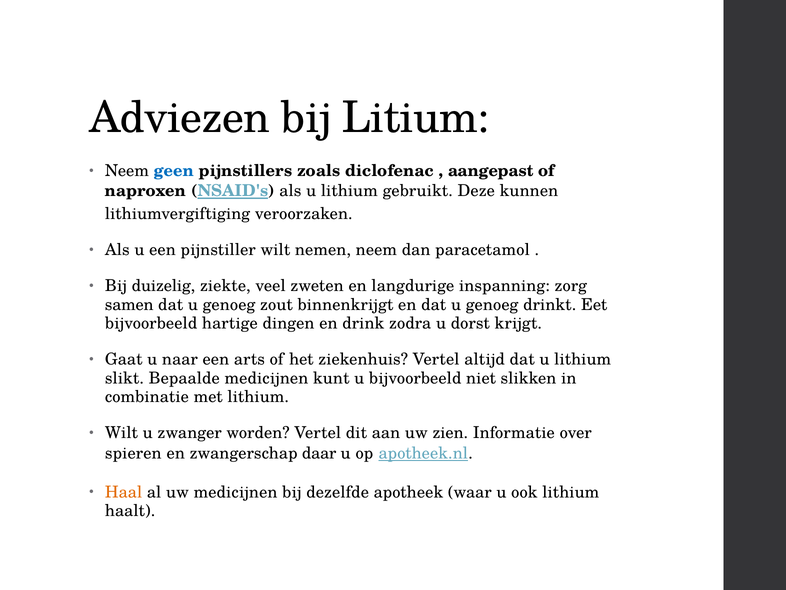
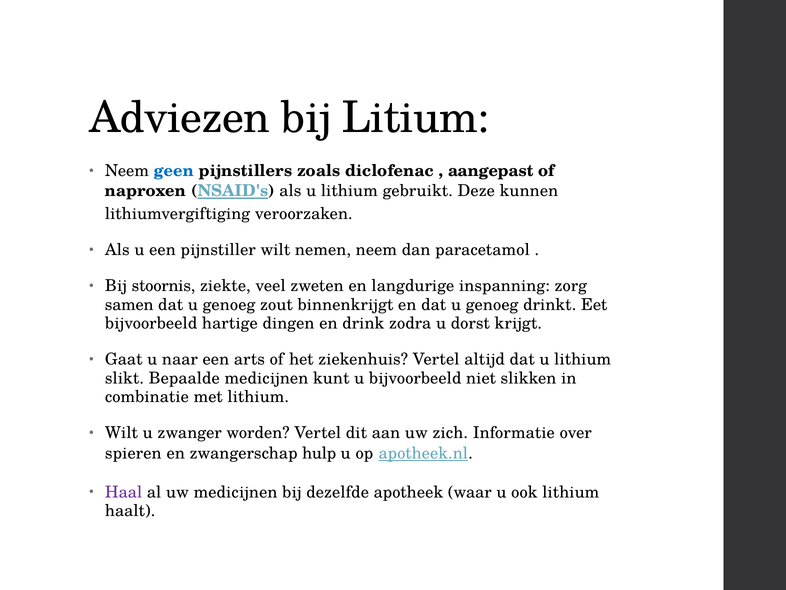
duizelig: duizelig -> stoornis (164, 286)
zien: zien -> zich (450, 433)
daar: daar -> hulp (319, 453)
Haal colour: orange -> purple (124, 492)
